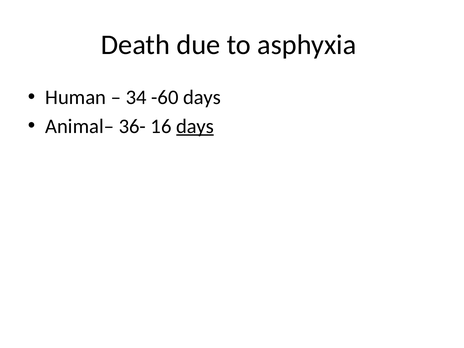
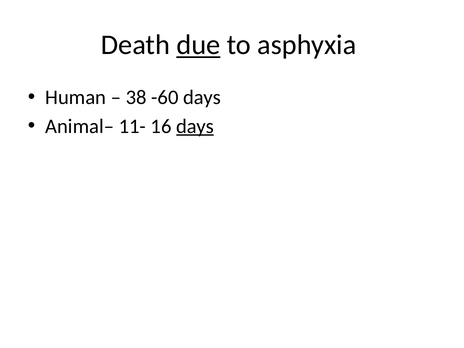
due underline: none -> present (198, 45)
34: 34 -> 38 (136, 97)
36-: 36- -> 11- (132, 126)
